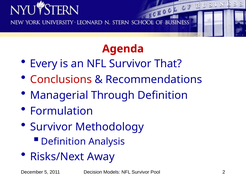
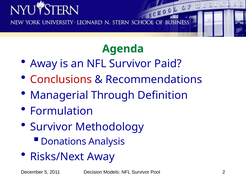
Agenda colour: red -> green (123, 49)
Every: Every -> Away (44, 64)
That: That -> Paid (168, 64)
Definition: Definition -> Donations (63, 142)
